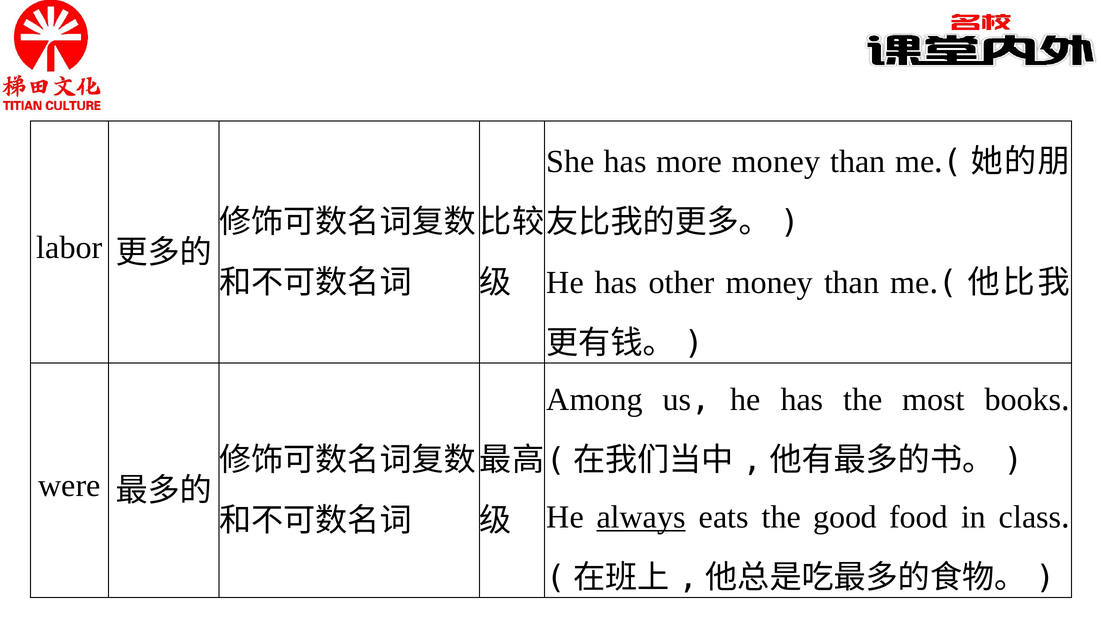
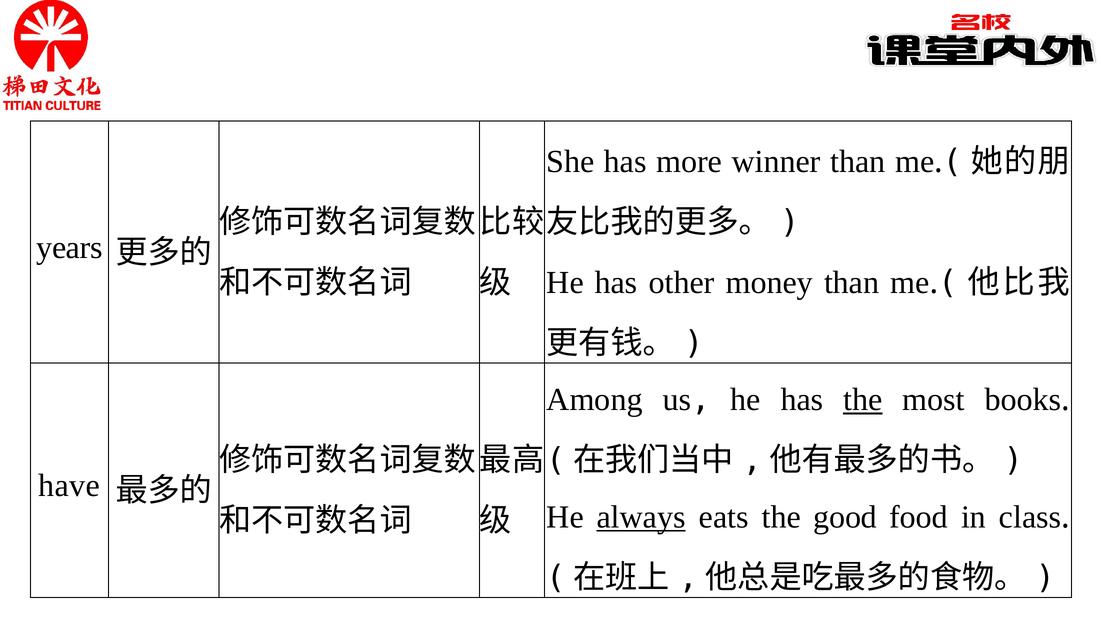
more money: money -> winner (776, 162)
labor: labor -> years (70, 248)
the underline: none -> present (863, 400)
were: were -> have (69, 486)
